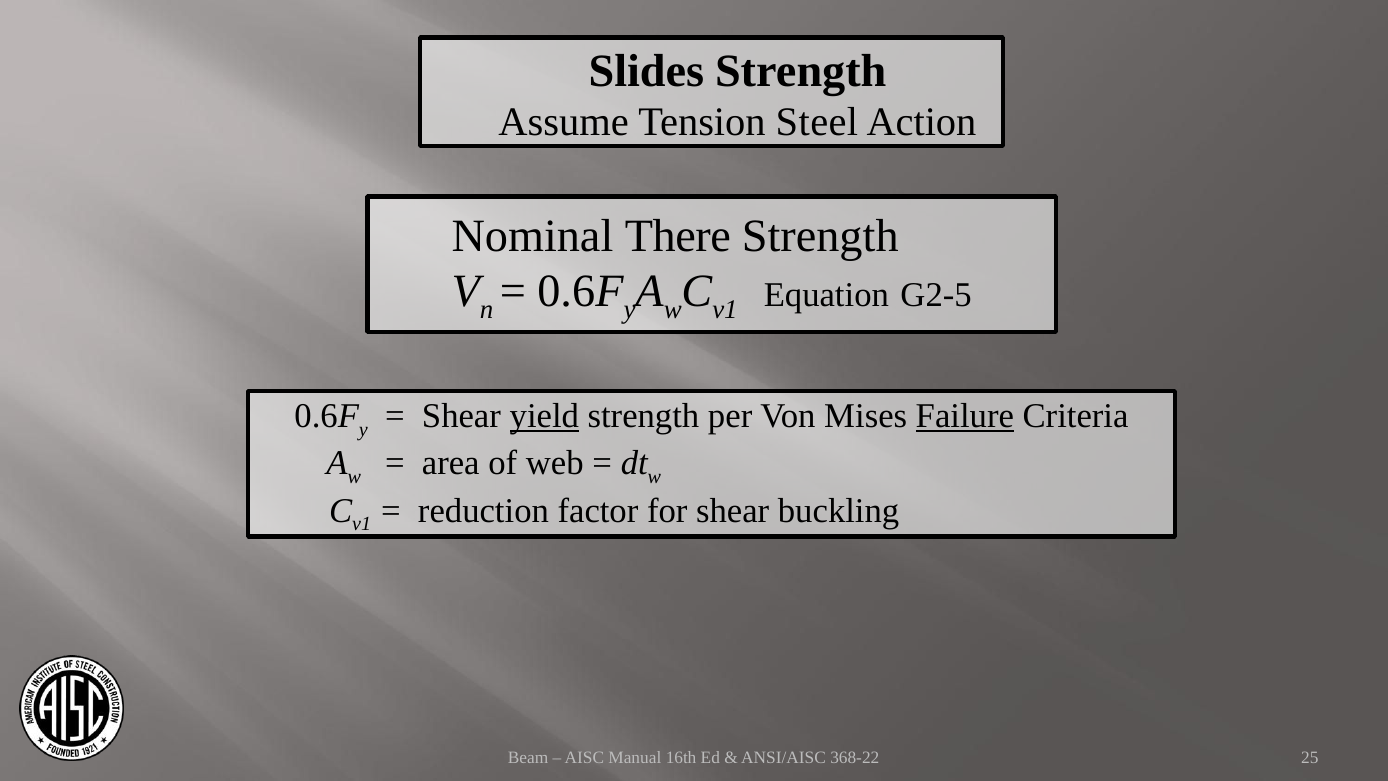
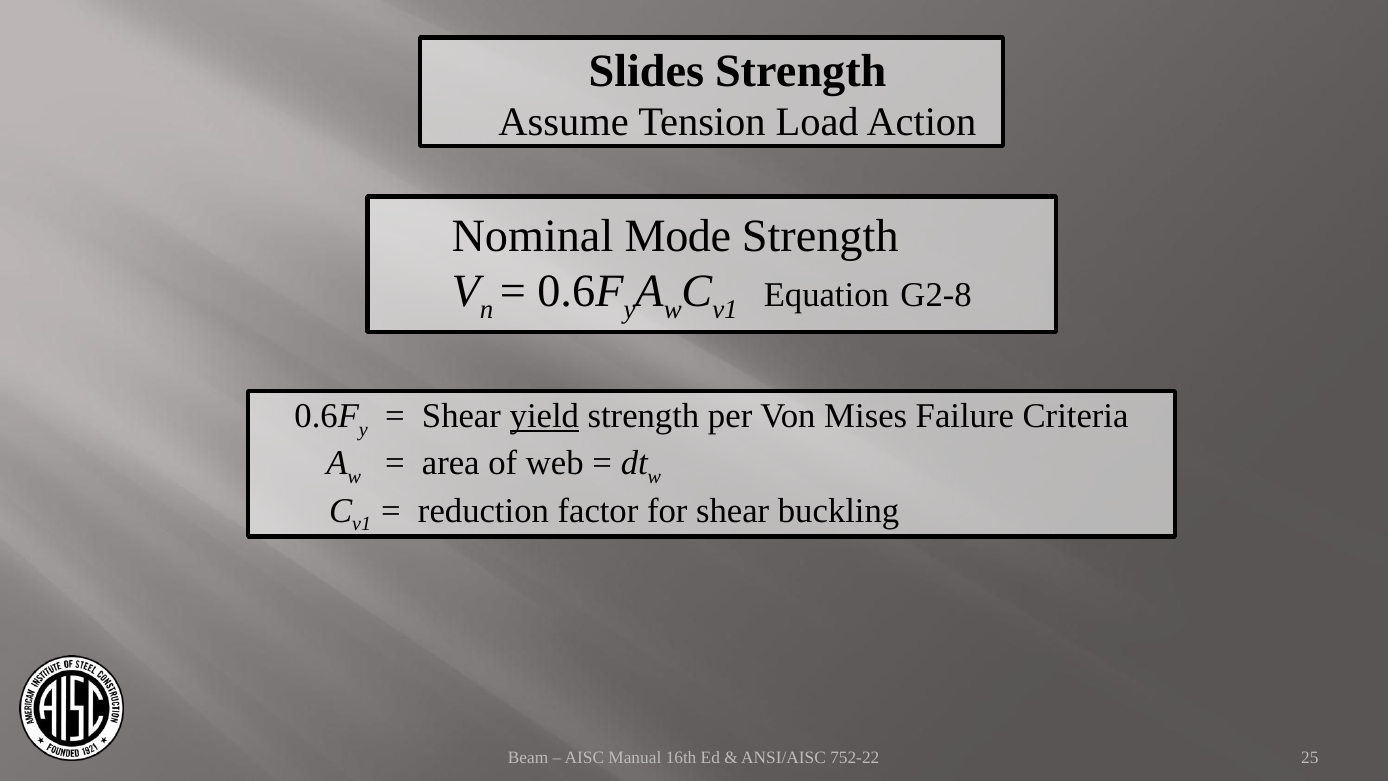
Steel: Steel -> Load (817, 122)
There: There -> Mode (678, 236)
G2-5: G2-5 -> G2-8 (936, 295)
Failure underline: present -> none (965, 416)
368-22: 368-22 -> 752-22 (855, 758)
